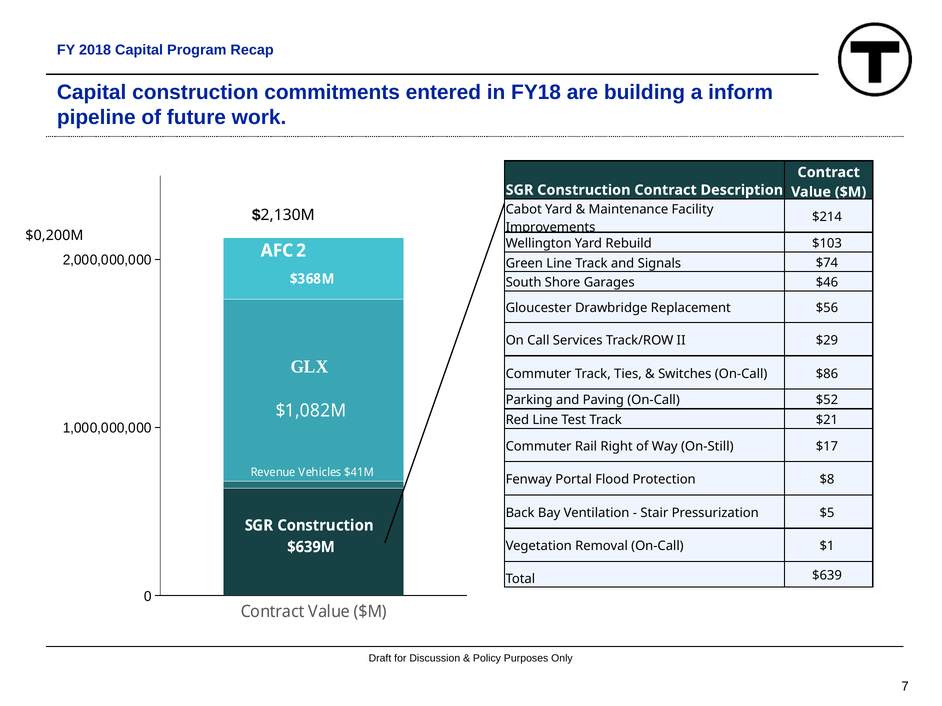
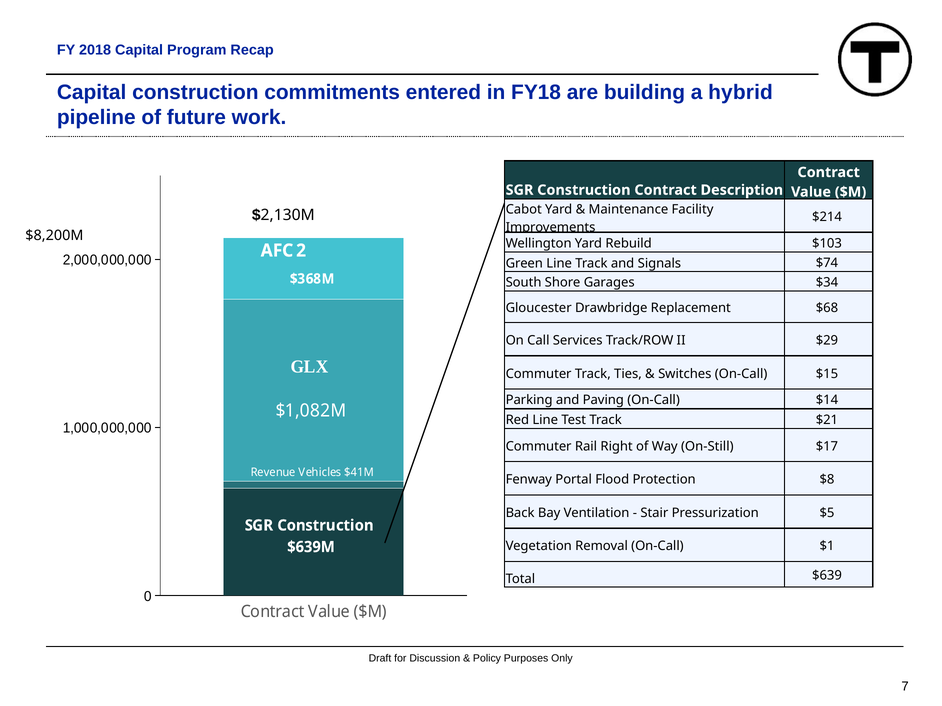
inform: inform -> hybrid (741, 93)
$0,200M: $0,200M -> $8,200M (54, 236)
$46: $46 -> $34 (827, 283)
$56: $56 -> $68 (827, 308)
$86: $86 -> $15 (827, 374)
$52: $52 -> $14 (827, 400)
